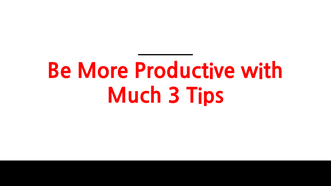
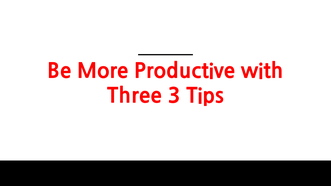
Much: Much -> Three (135, 96)
